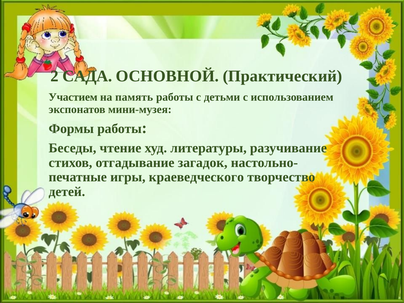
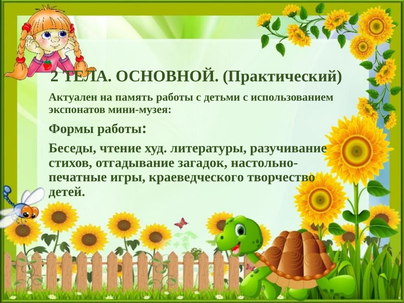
САДА: САДА -> ТЕЛА (87, 76)
Участием: Участием -> Актуален (73, 97)
